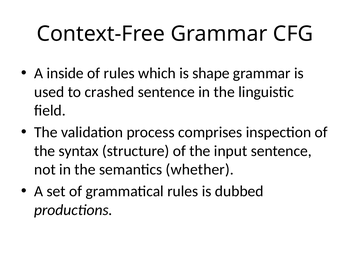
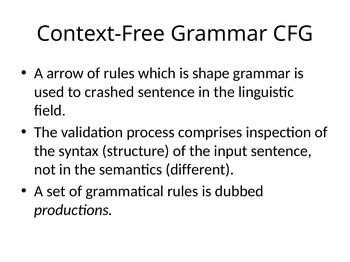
inside: inside -> arrow (65, 73)
whether: whether -> different (200, 170)
